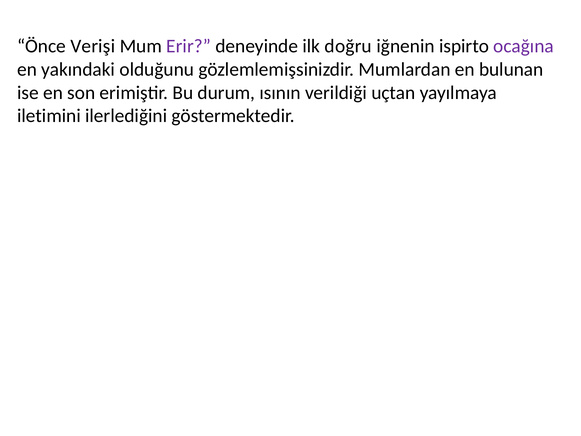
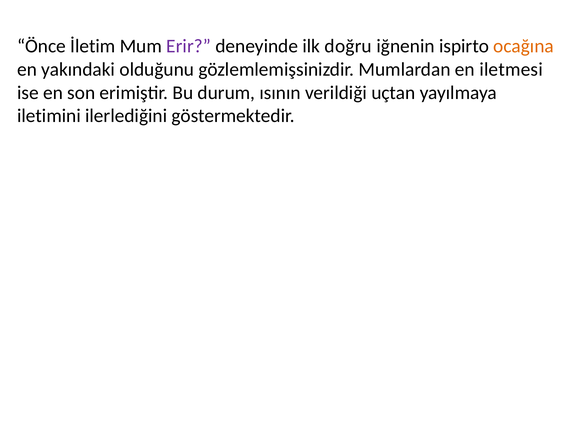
Verişi: Verişi -> İletim (93, 46)
ocağına colour: purple -> orange (524, 46)
bulunan: bulunan -> iletmesi (511, 69)
